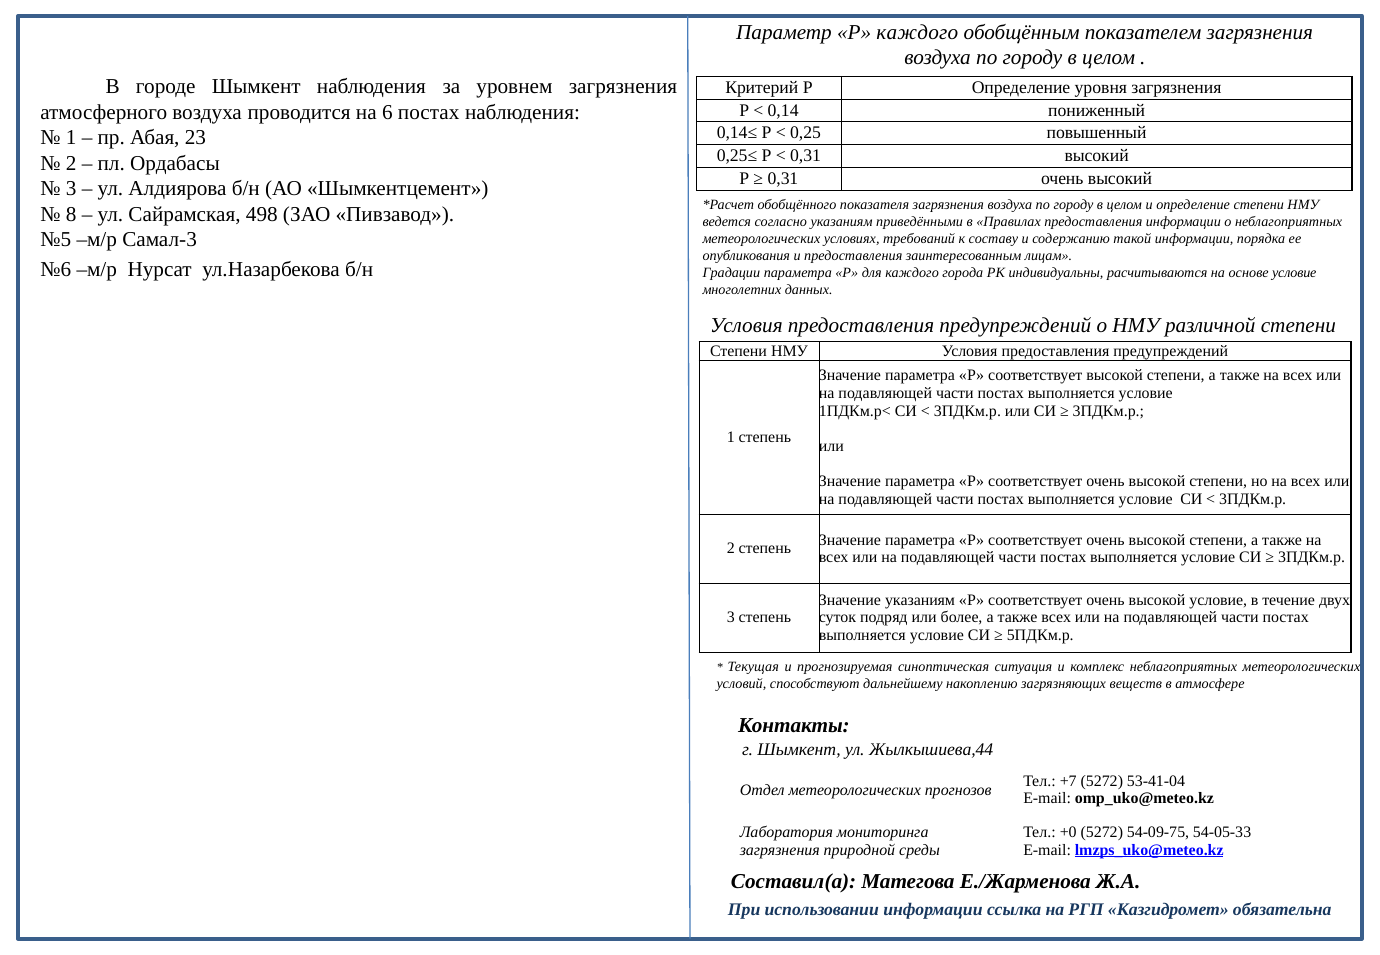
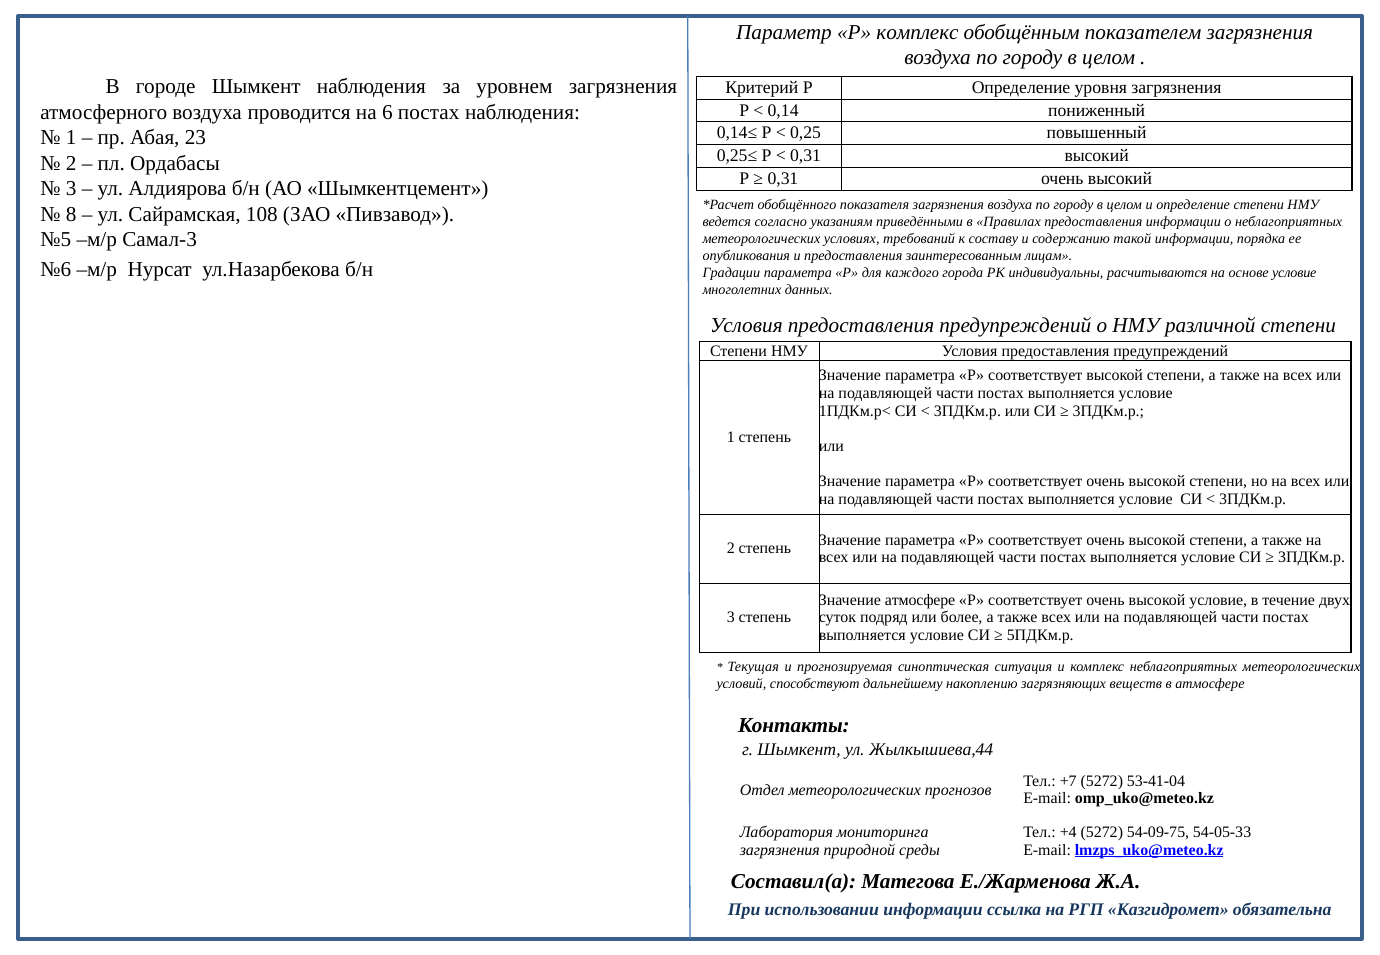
Р каждого: каждого -> комплекс (917, 32)
498: 498 -> 108 (262, 214)
Значение указаниям: указаниям -> атмосфере (920, 600)
+0: +0 -> +4 (1068, 832)
